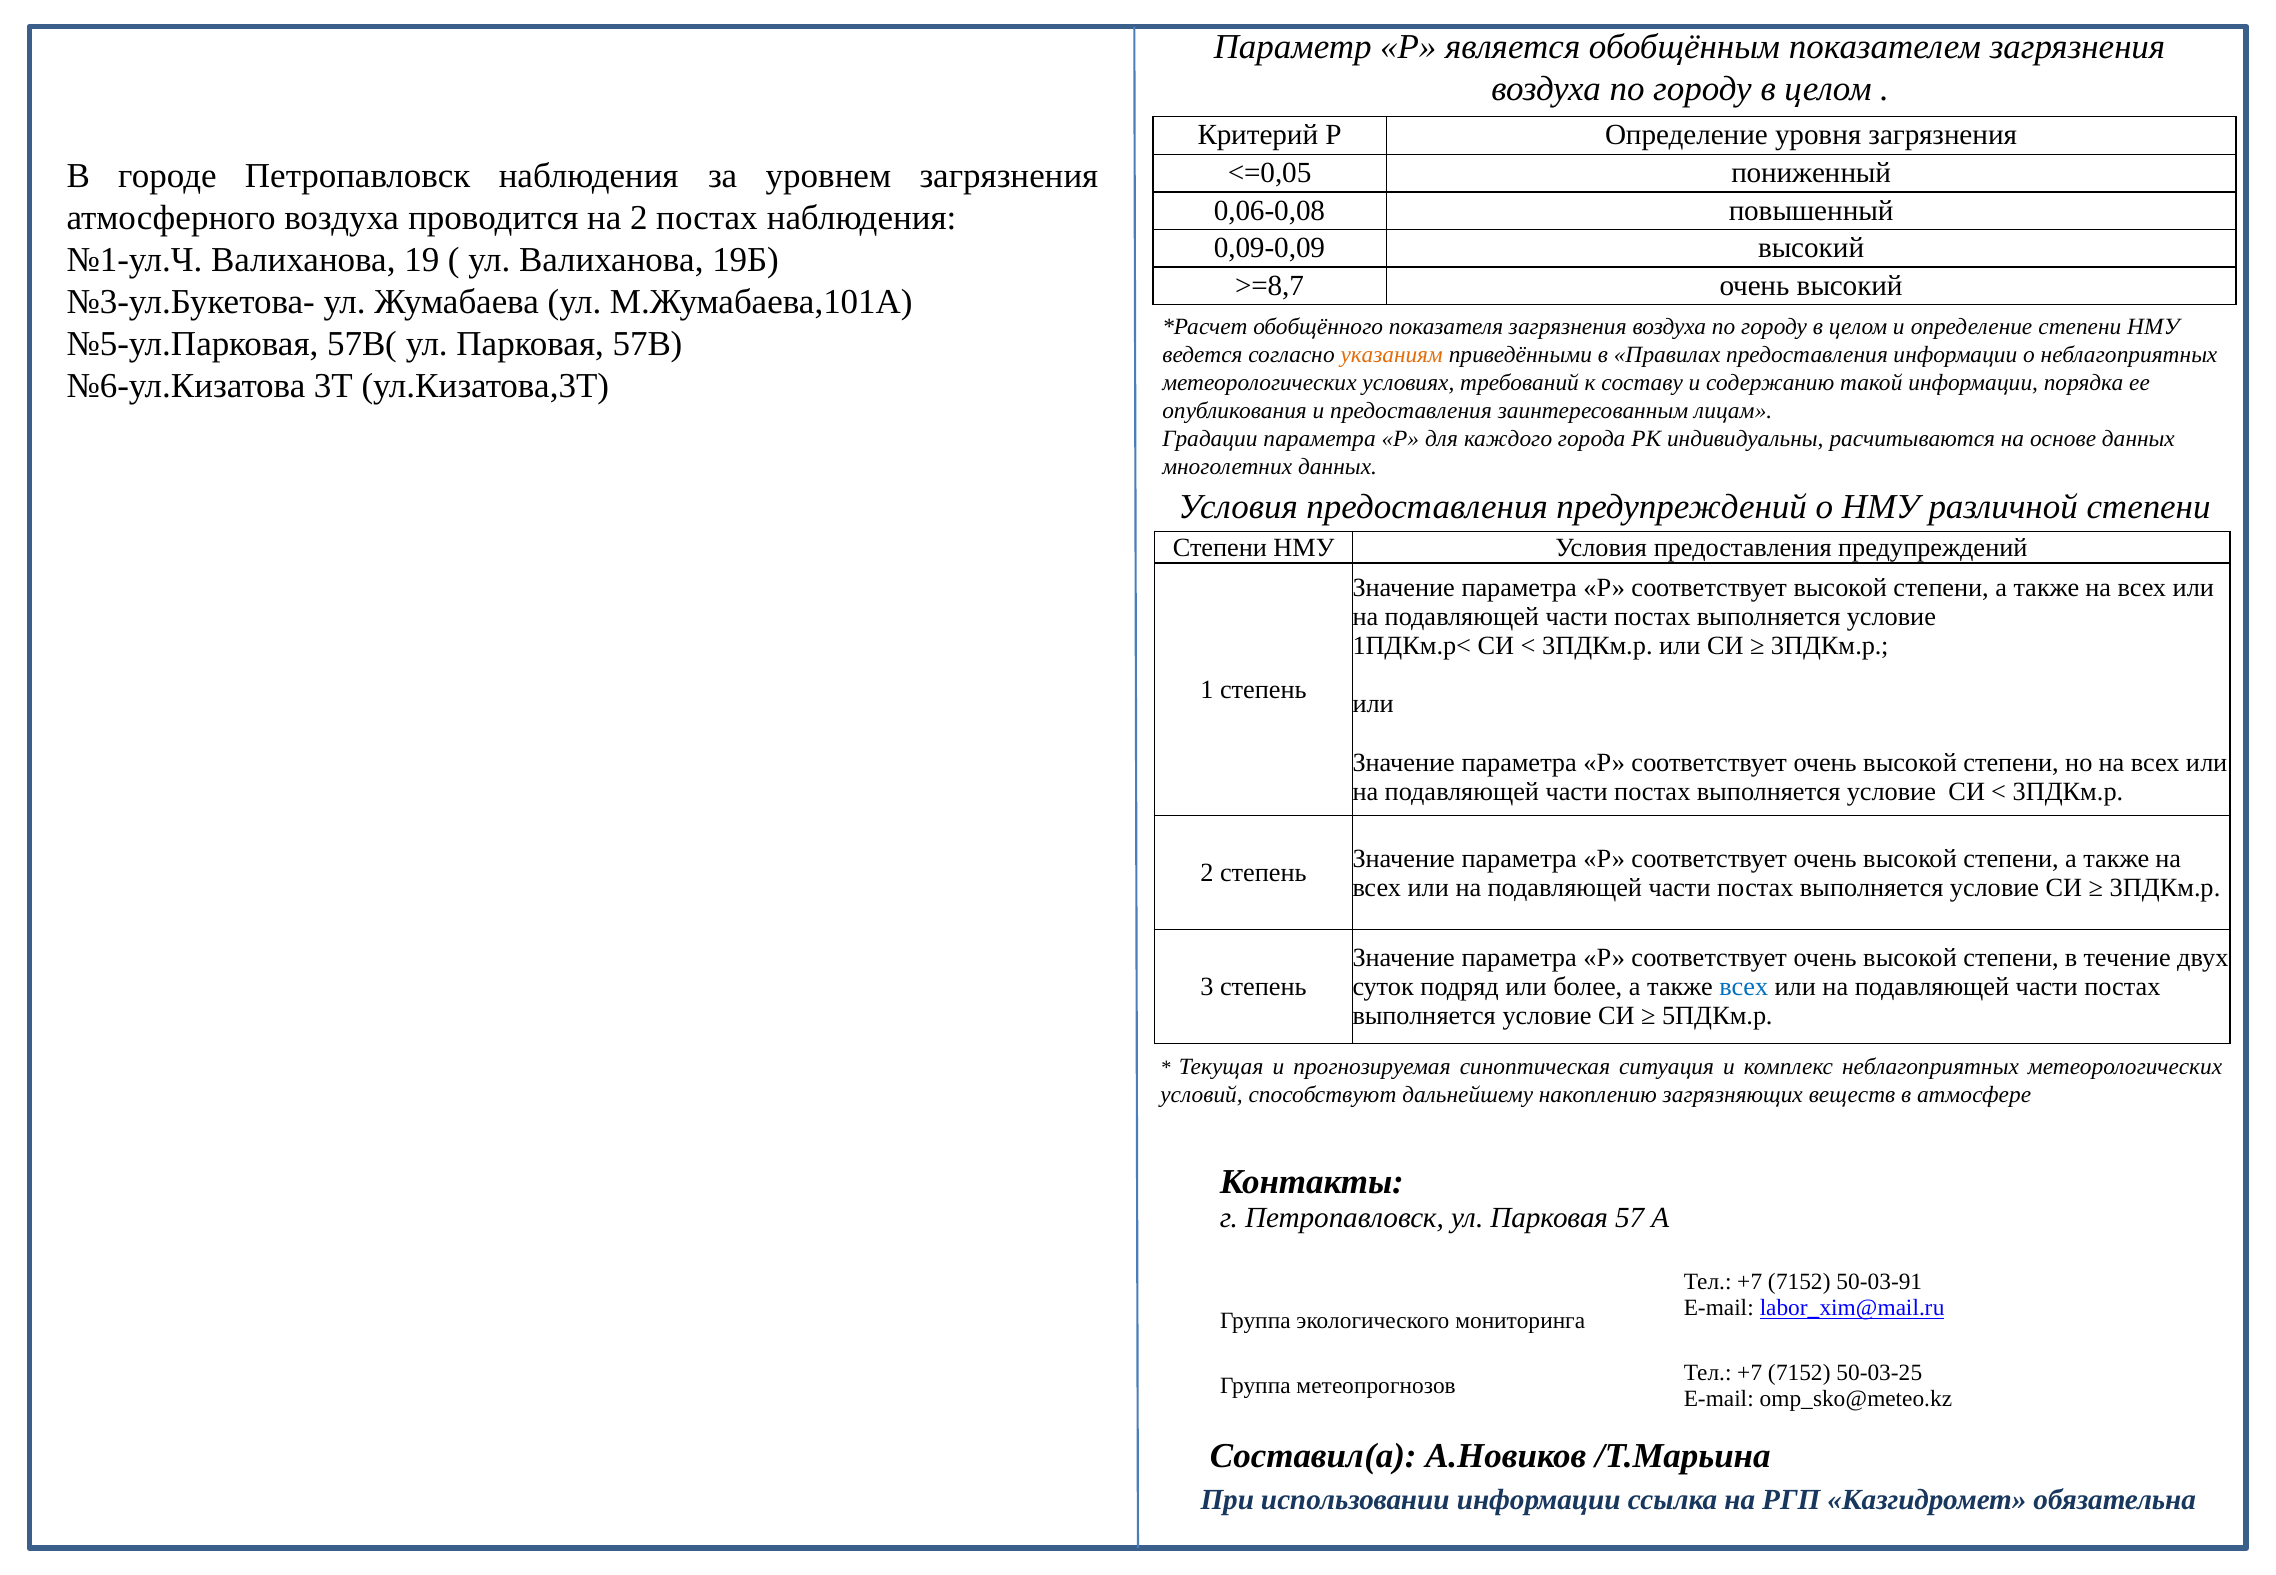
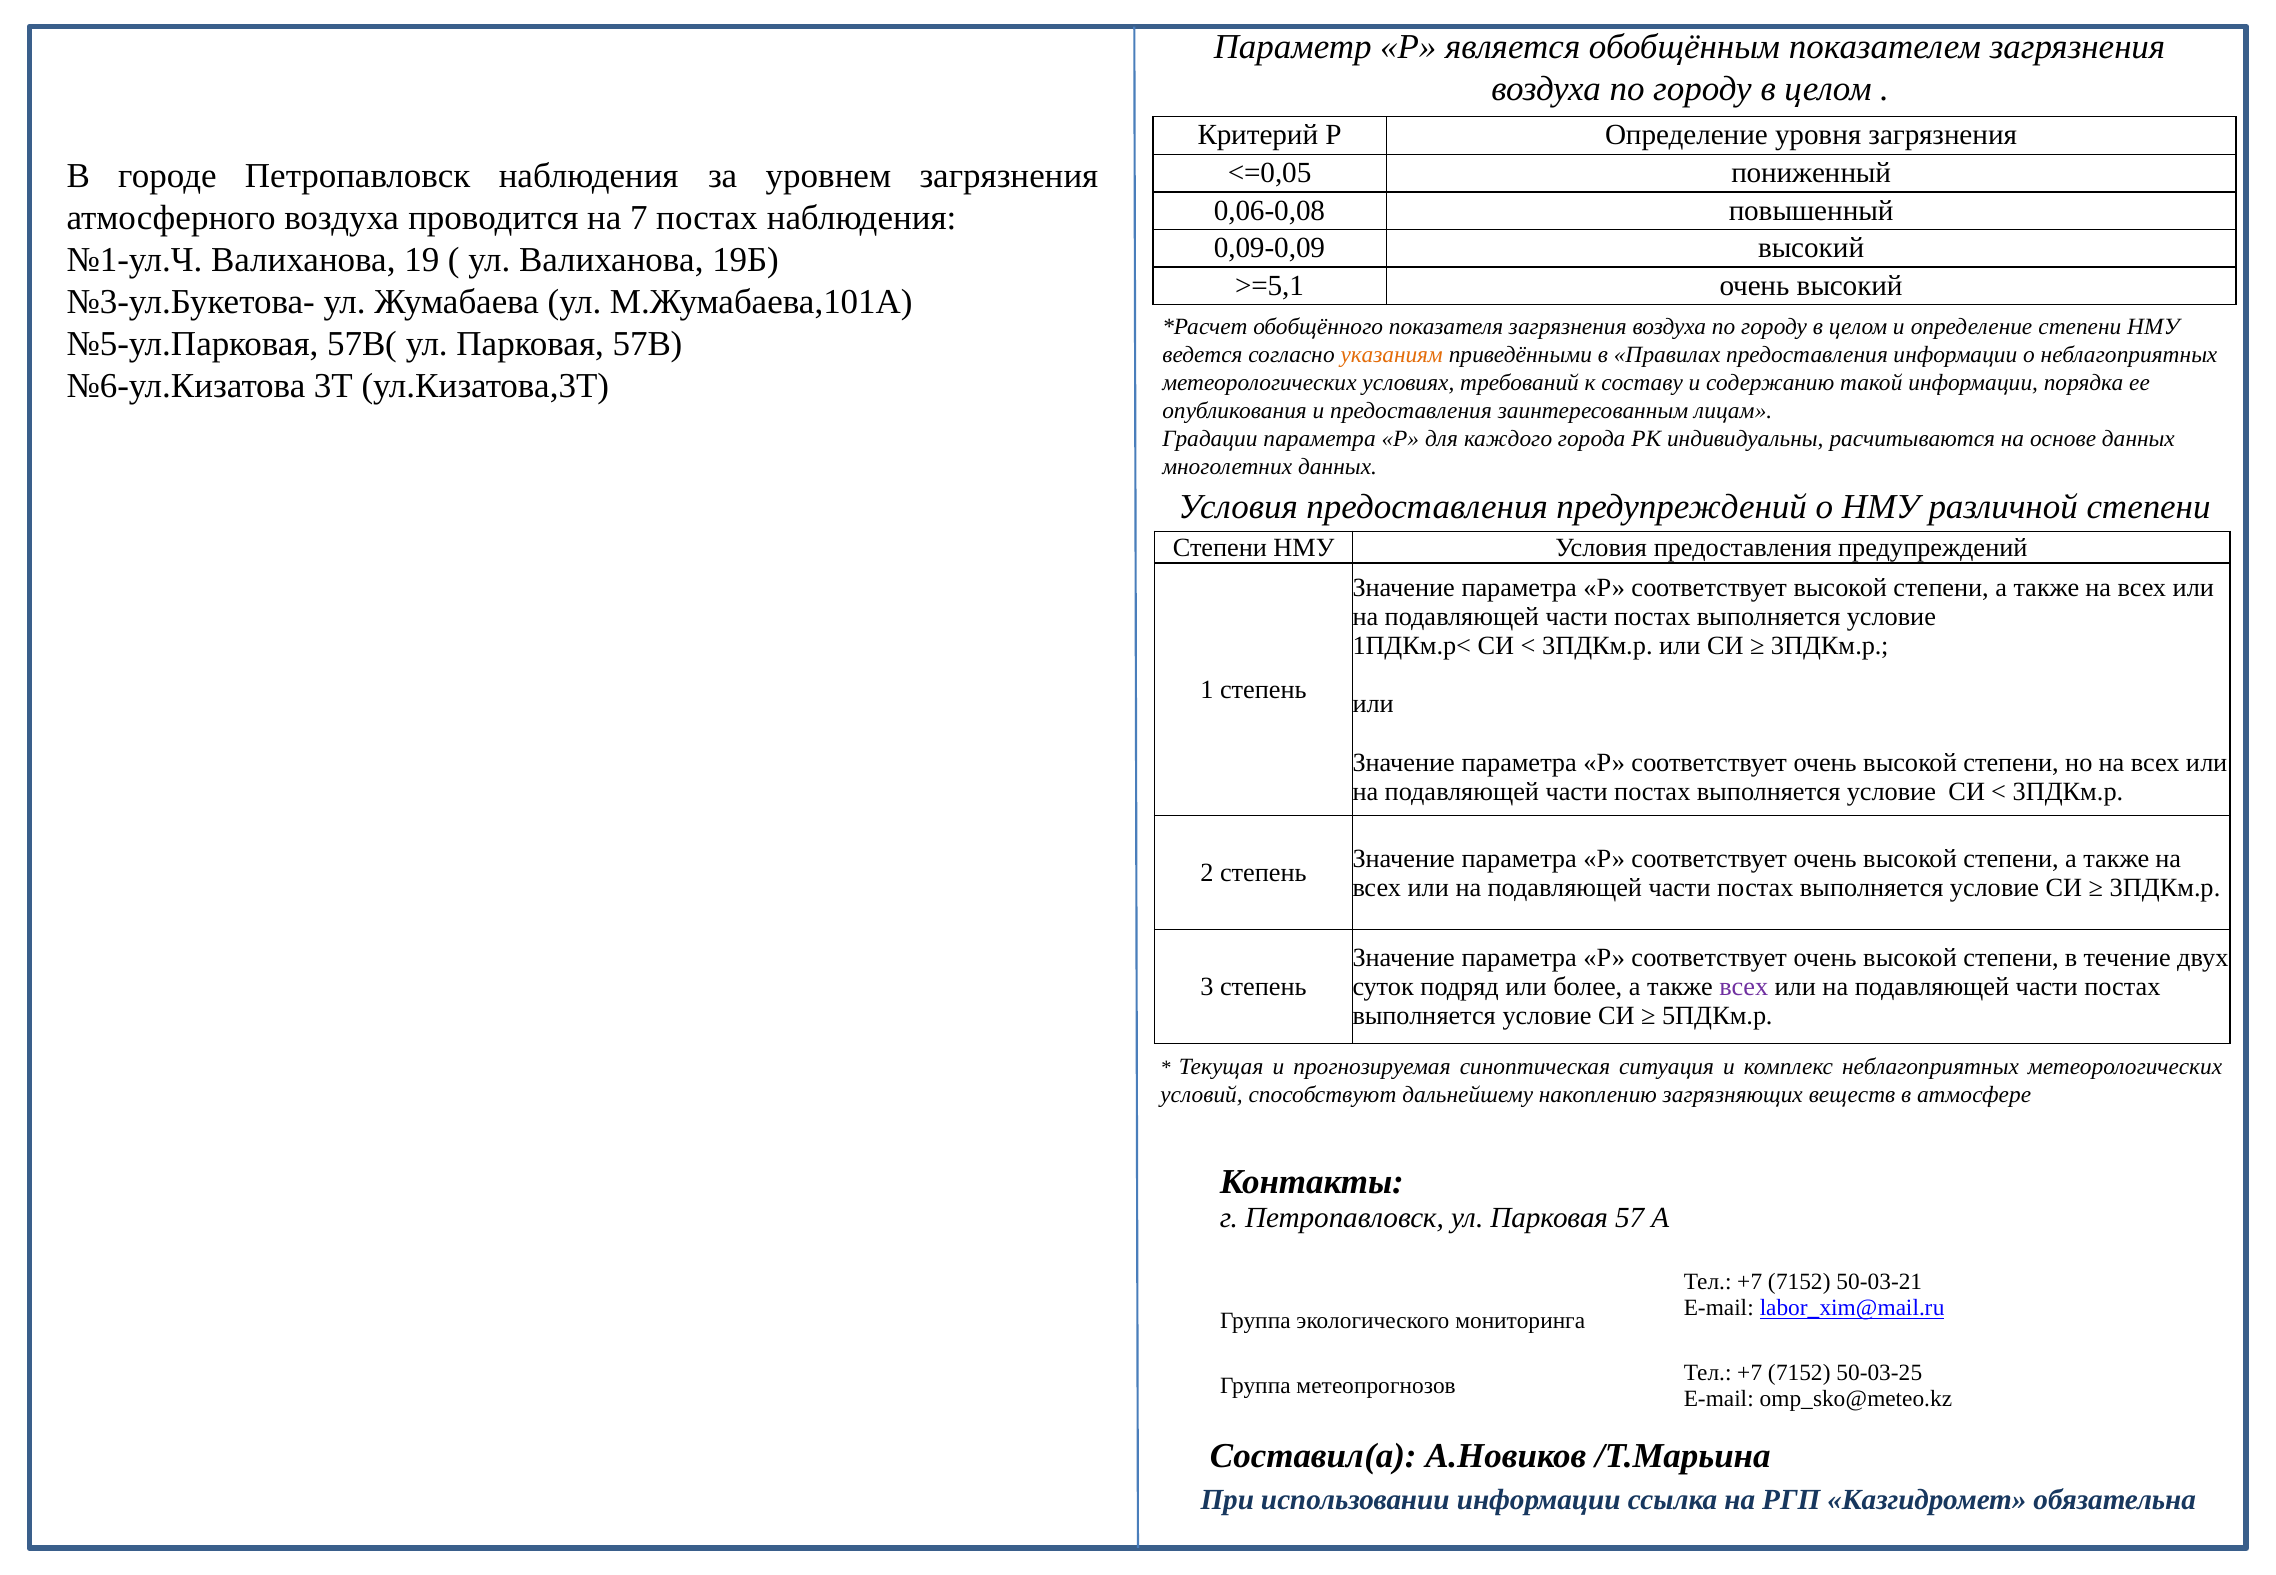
на 2: 2 -> 7 (639, 218)
>=8,7: >=8,7 -> >=5,1 (1270, 286)
всех colour: blue -> purple (1744, 987)
50-03-91: 50-03-91 -> 50-03-21 (1879, 1283)
